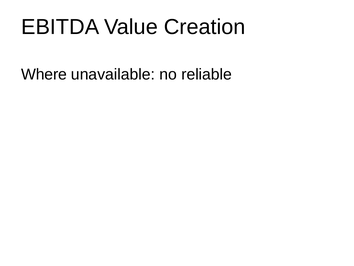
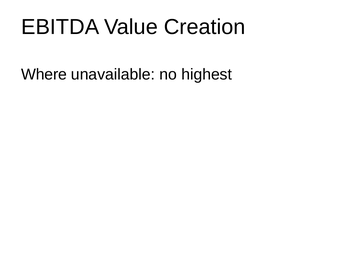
reliable: reliable -> highest (207, 74)
